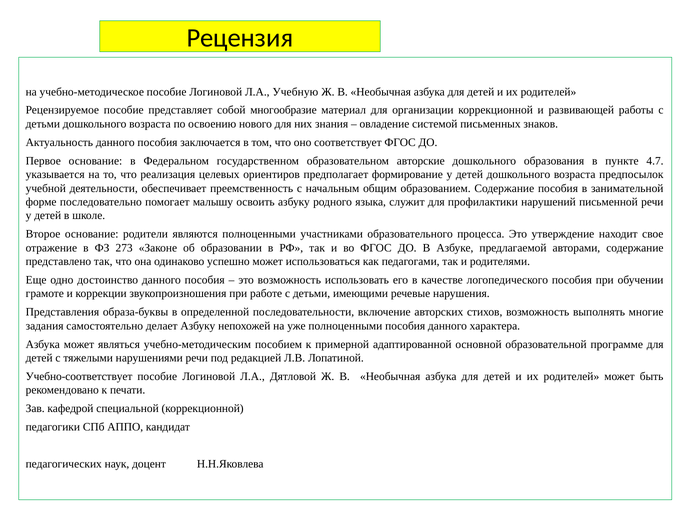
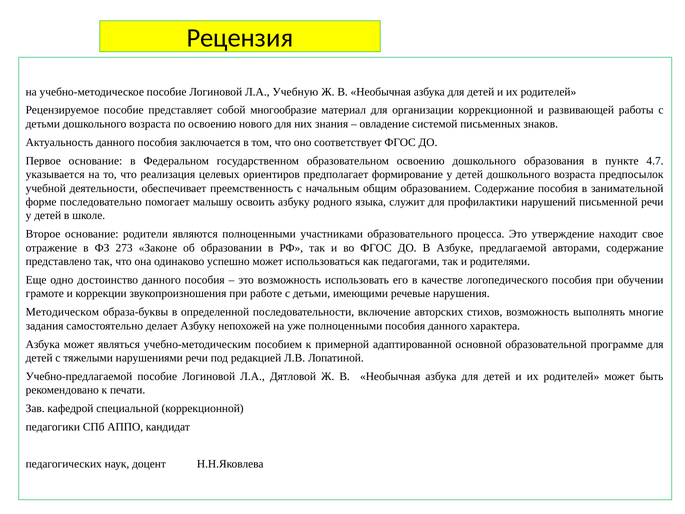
образовательном авторские: авторские -> освоению (421, 161)
Представления: Представления -> Методическом (62, 312)
Учебно-соответствует: Учебно-соответствует -> Учебно-предлагаемой (79, 376)
